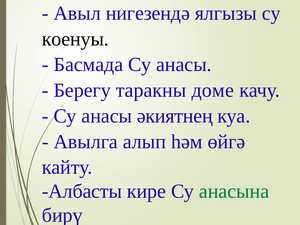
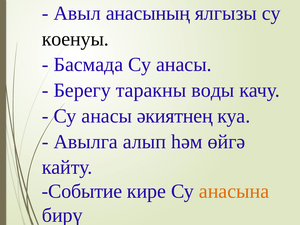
нигезендә: нигезендә -> анасының (148, 13)
доме: доме -> воды (213, 90)
Албасты: Албасты -> Событие (82, 191)
анасына colour: green -> orange (234, 191)
